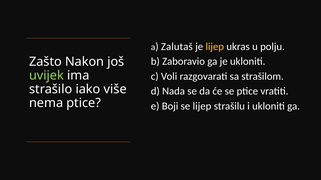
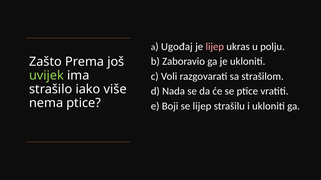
Zalutaš: Zalutaš -> Ugođaj (177, 47)
lijep colour: yellow -> pink (215, 47)
Nakon: Nakon -> Prema (85, 62)
